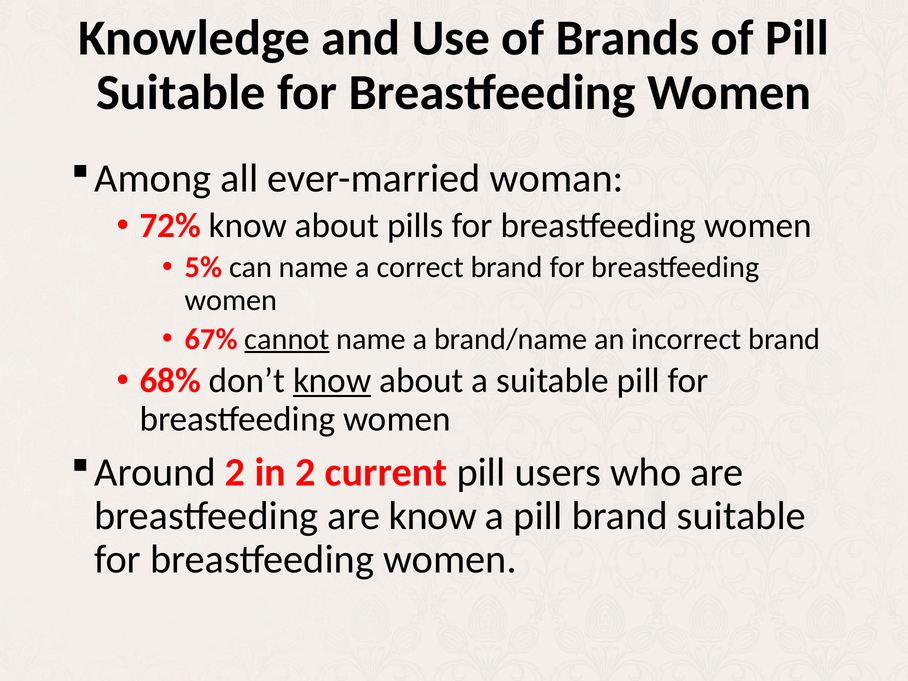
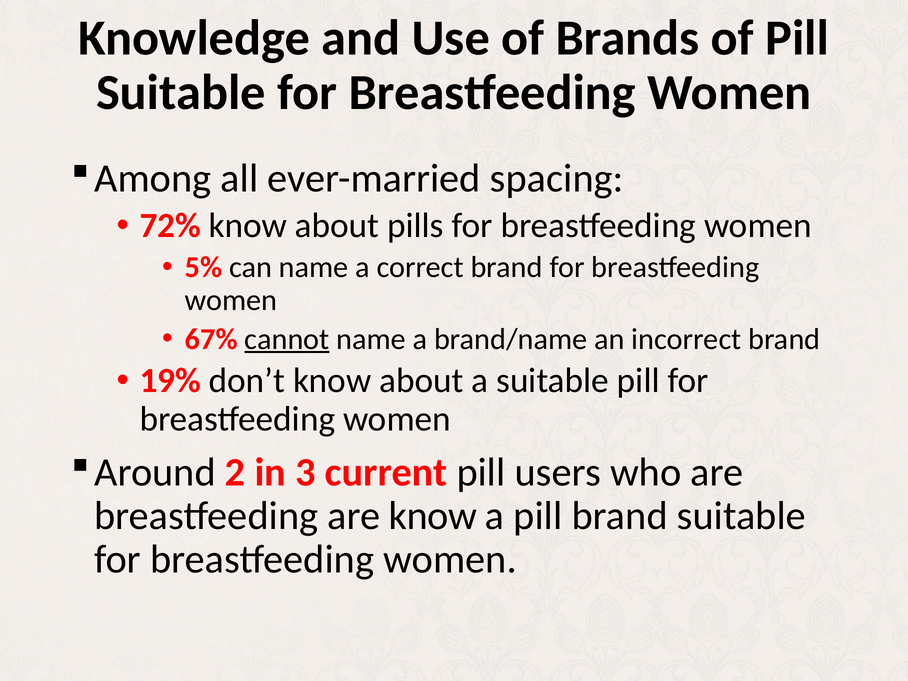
woman: woman -> spacing (557, 179)
68%: 68% -> 19% (170, 381)
know underline: present -> none (332, 381)
in 2: 2 -> 3 (305, 472)
